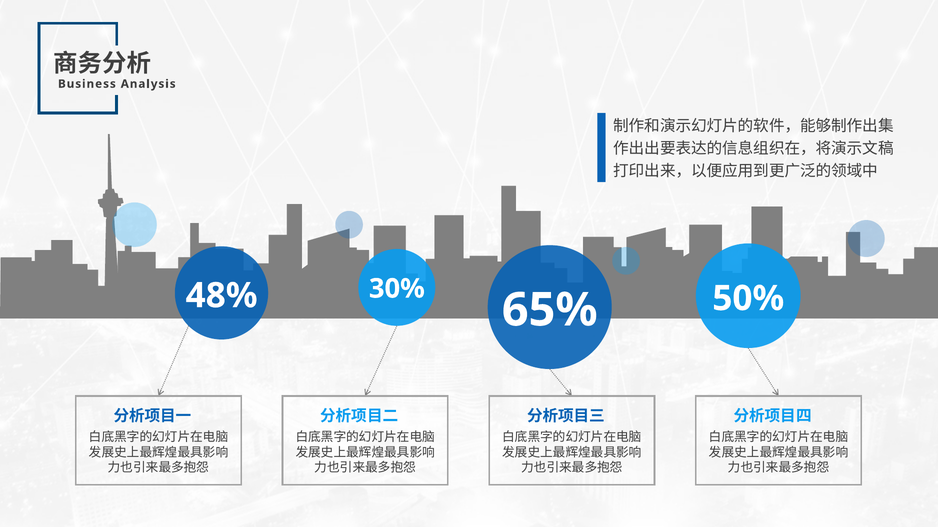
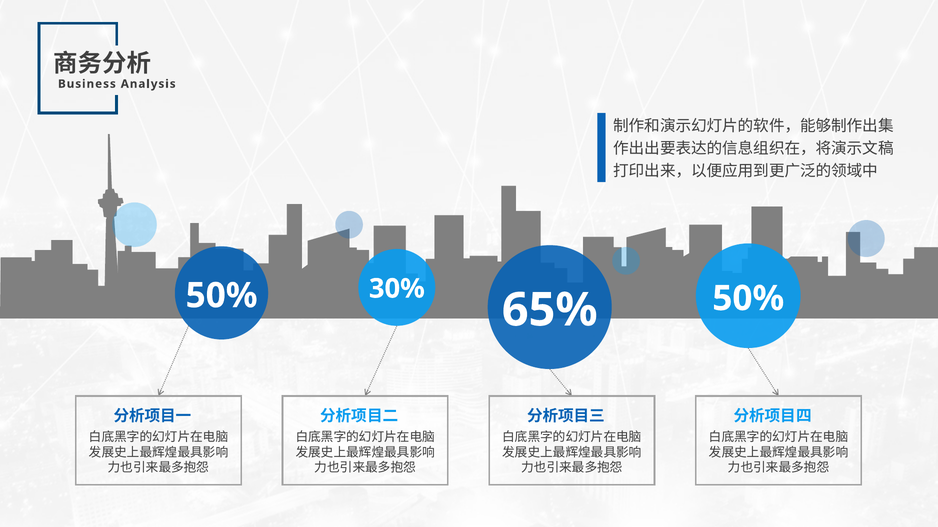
48%: 48% -> 50% (222, 296)
